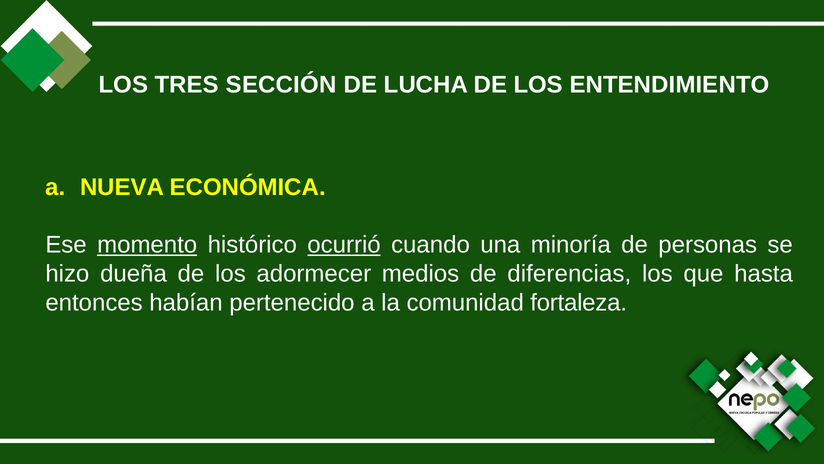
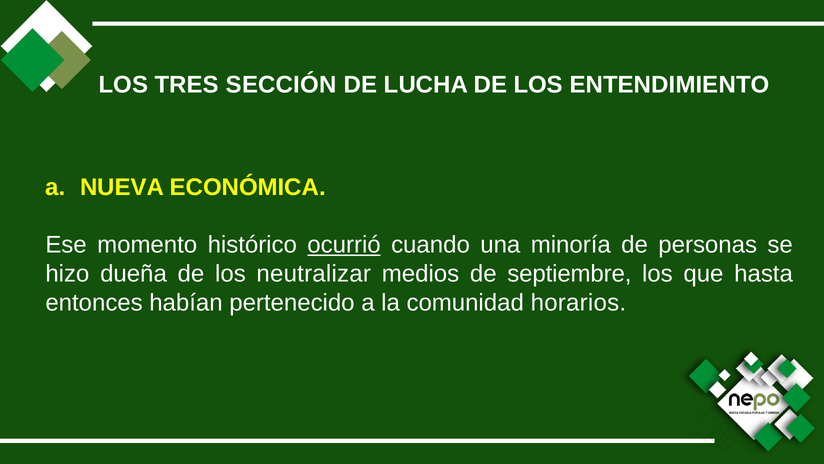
momento underline: present -> none (147, 245)
adormecer: adormecer -> neutralizar (314, 273)
diferencias: diferencias -> septiembre (569, 273)
fortaleza: fortaleza -> horarios (578, 302)
